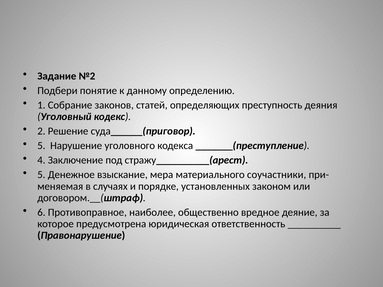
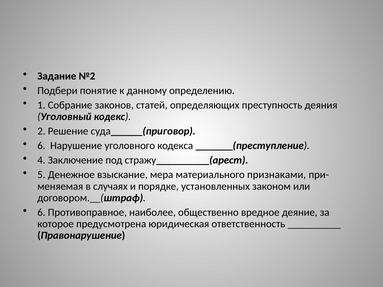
5: 5 -> 6 (41, 146)
соучастники: соучастники -> признаками (277, 175)
